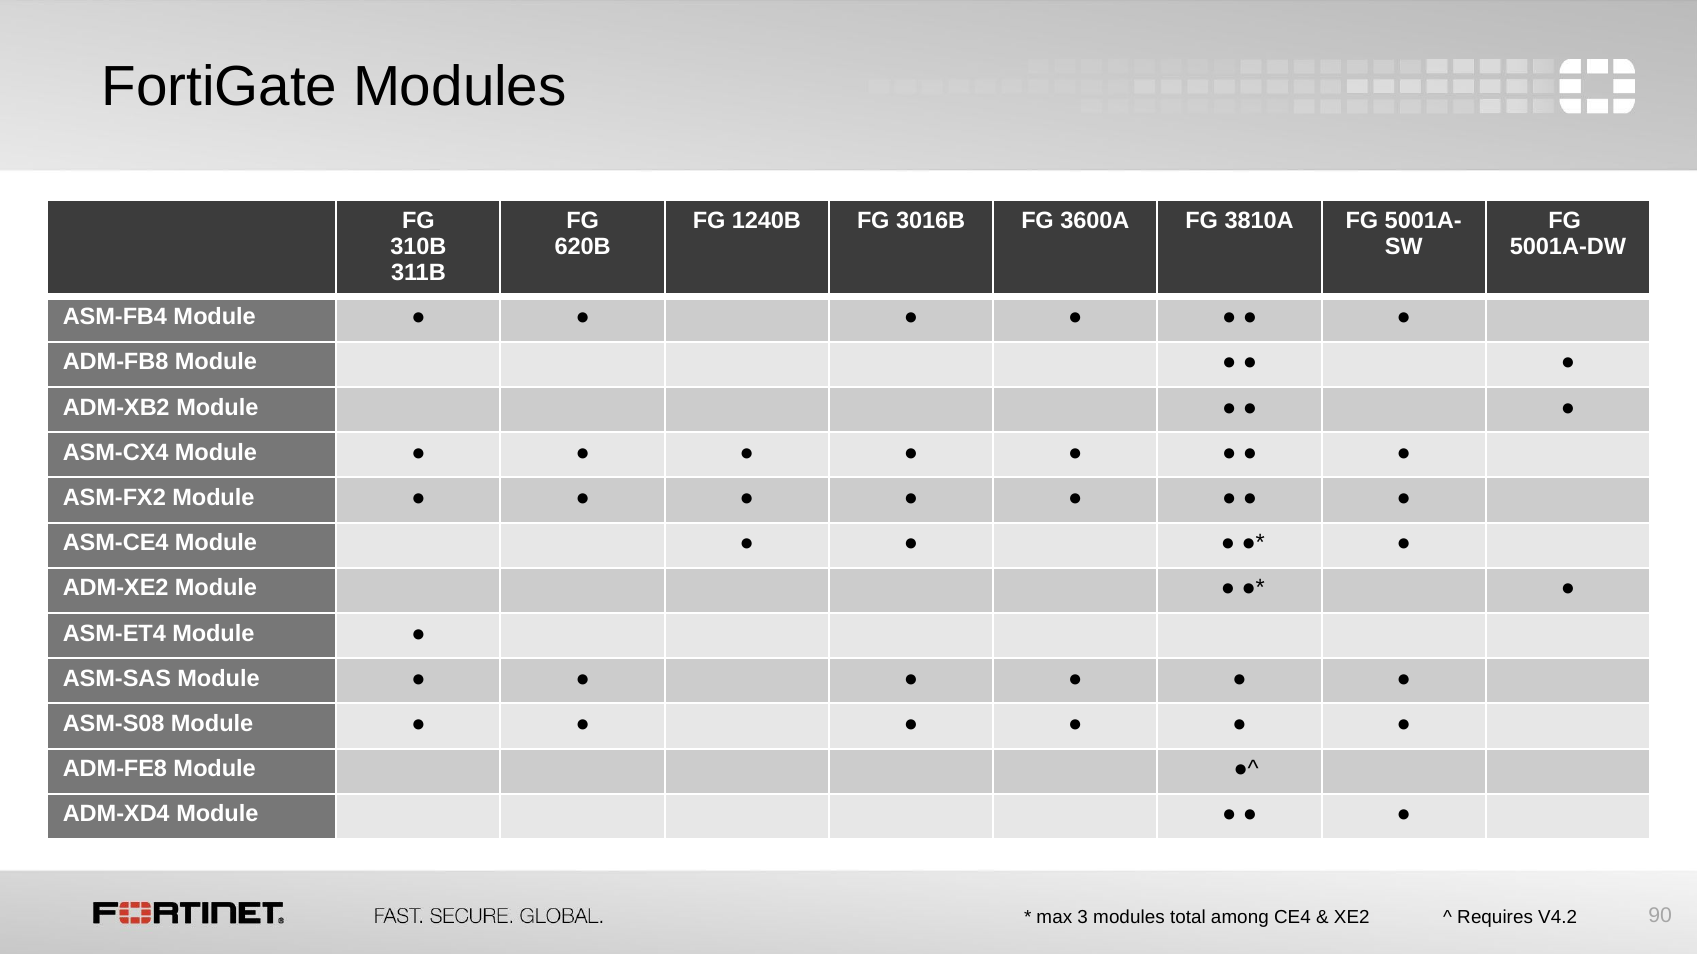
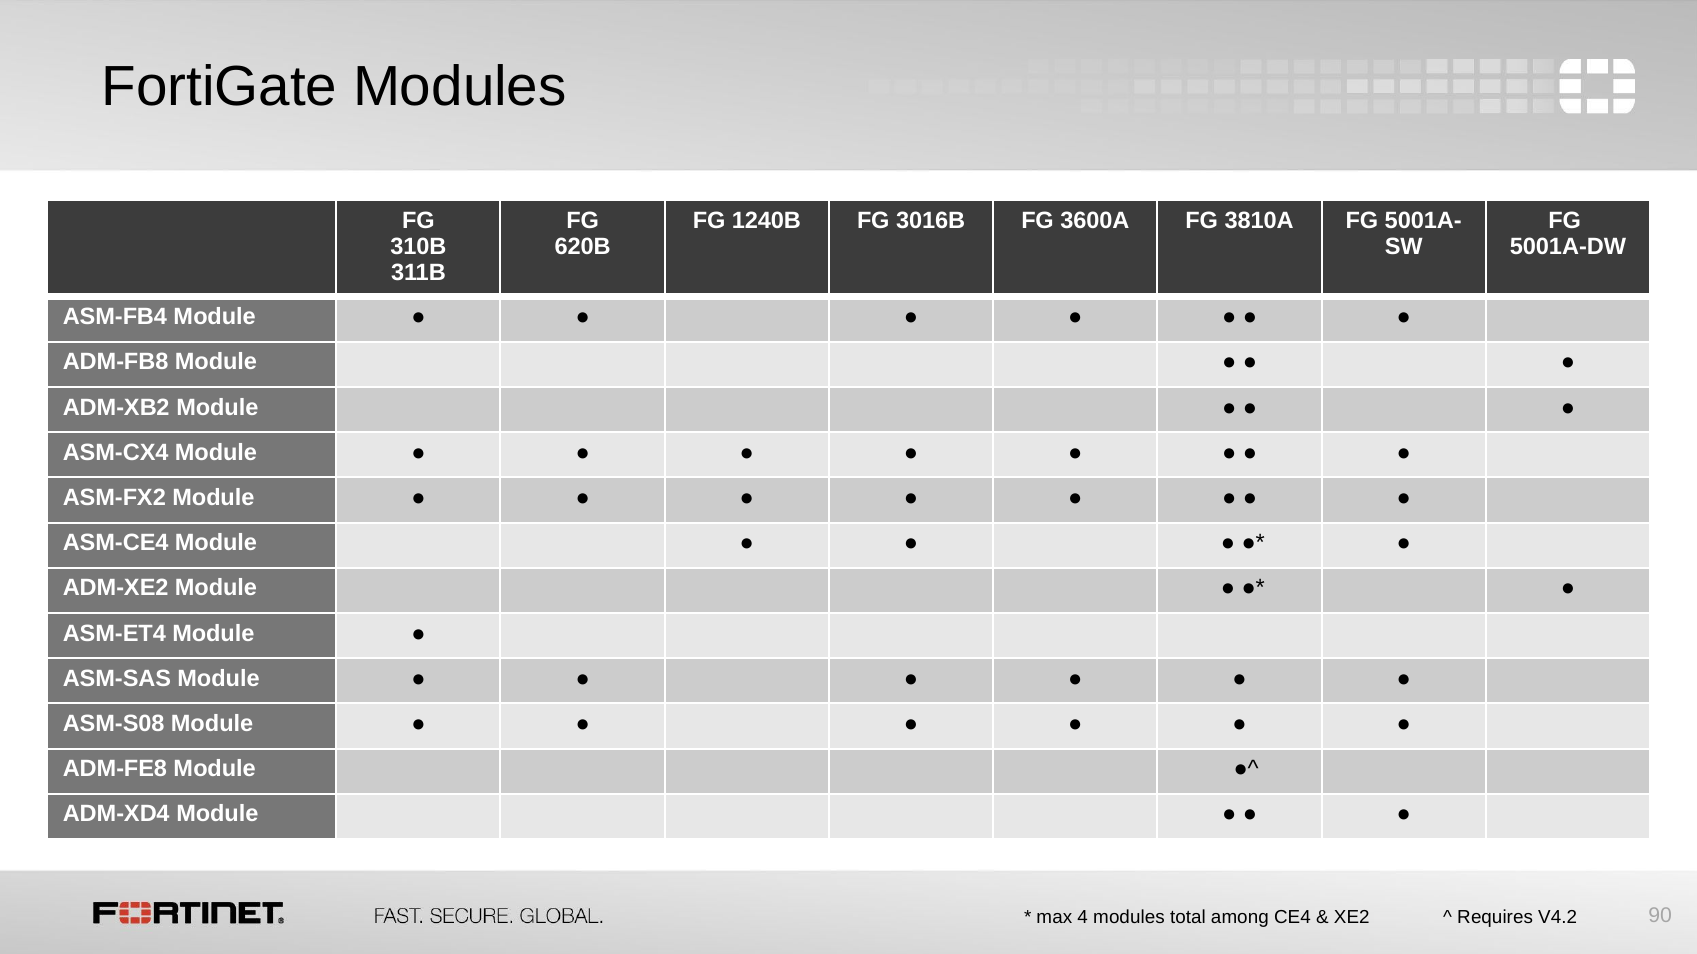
3: 3 -> 4 (1083, 918)
